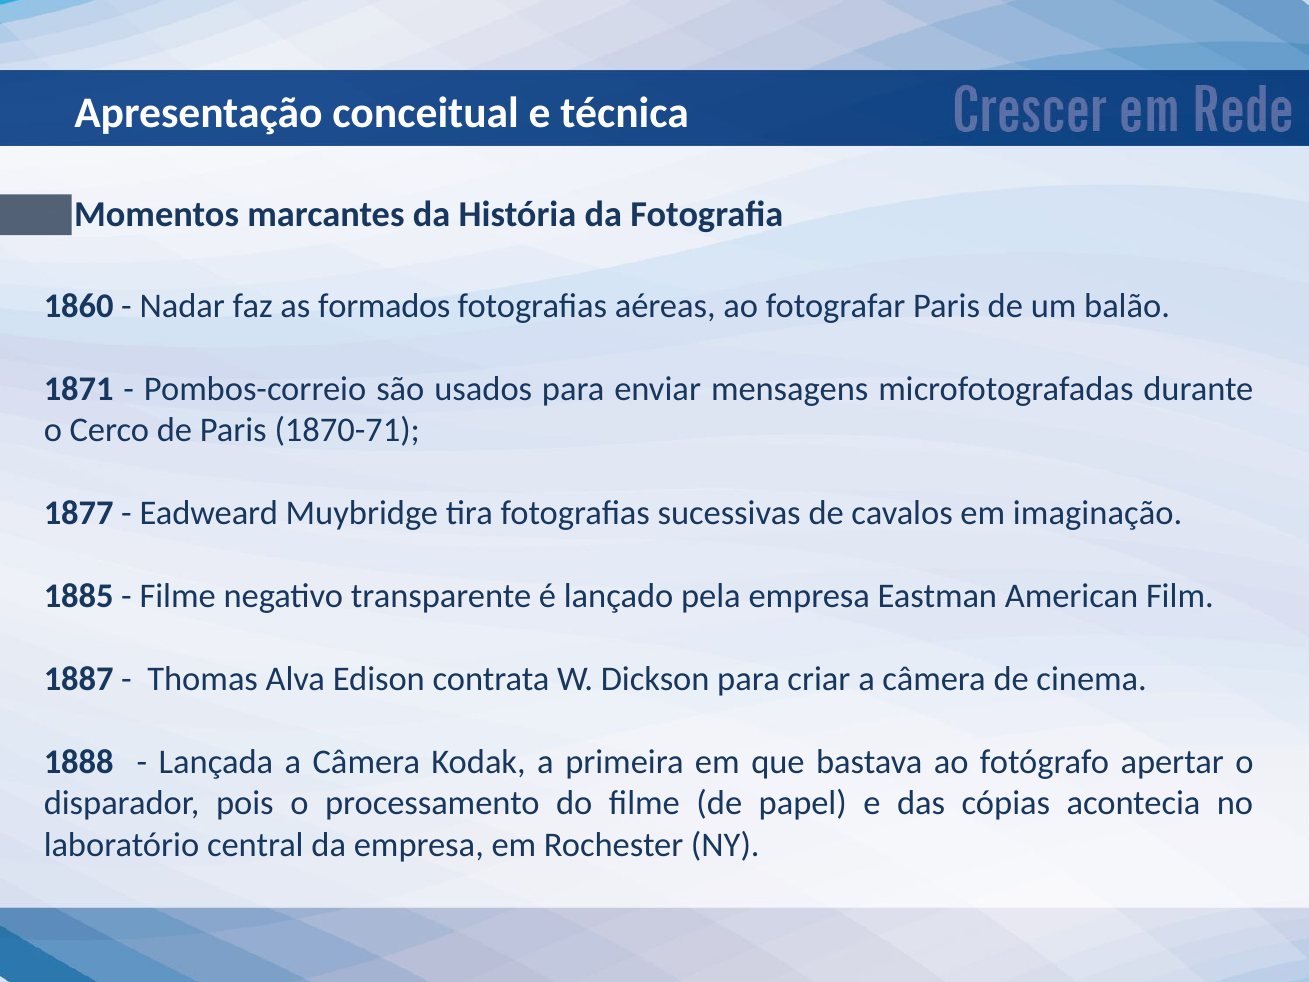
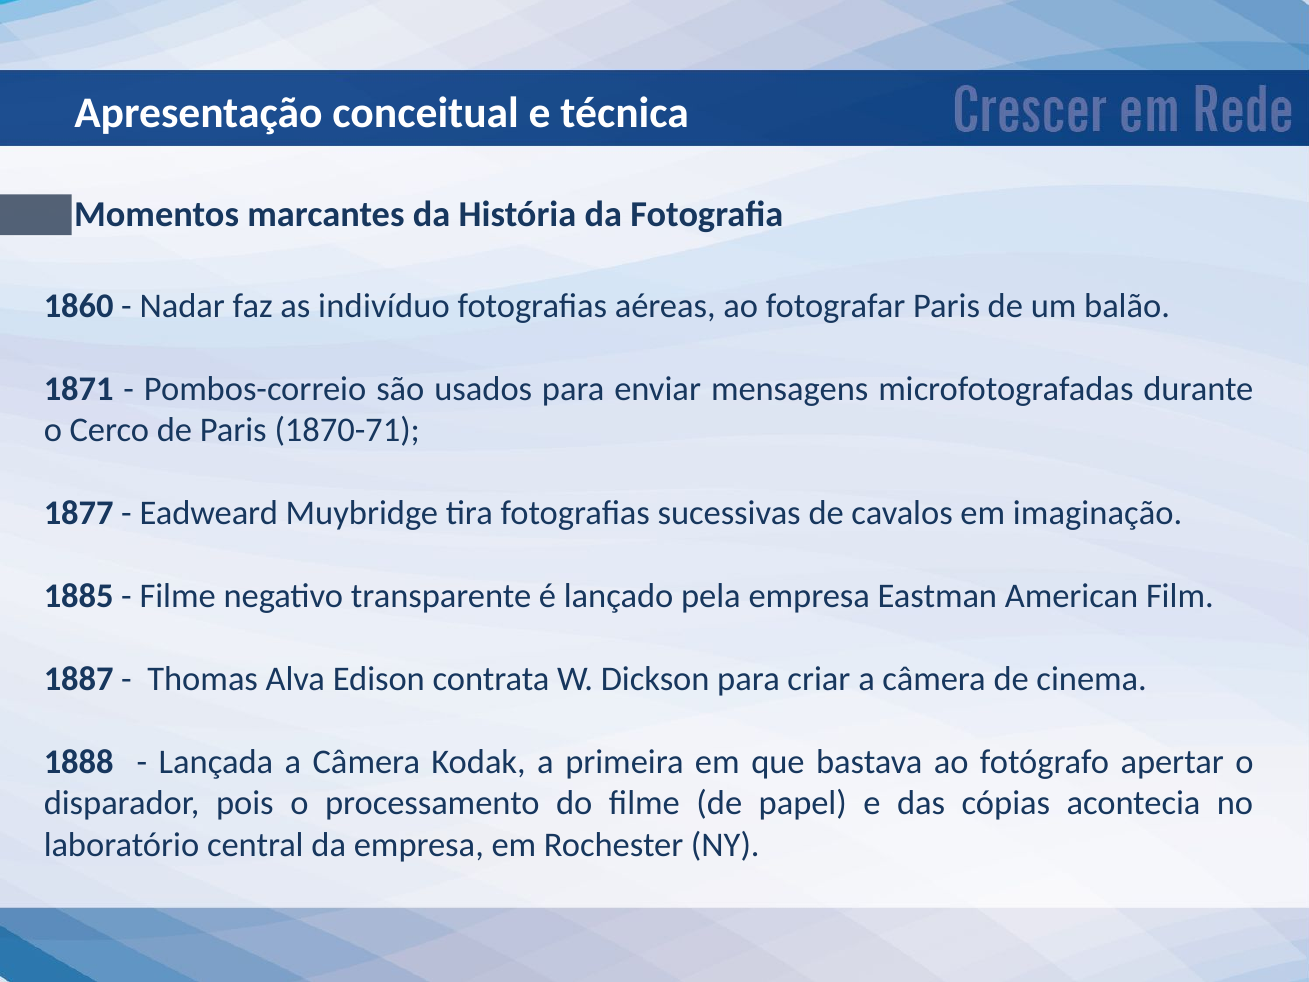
formados: formados -> indivíduo (384, 306)
